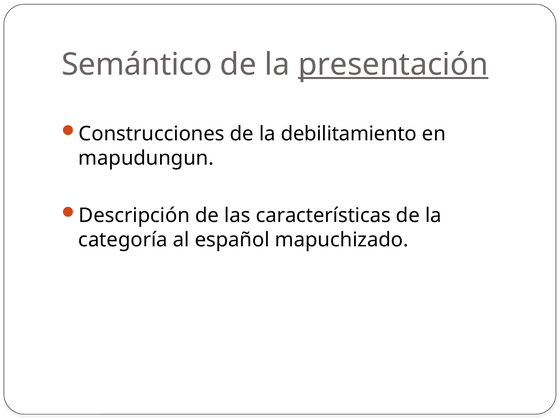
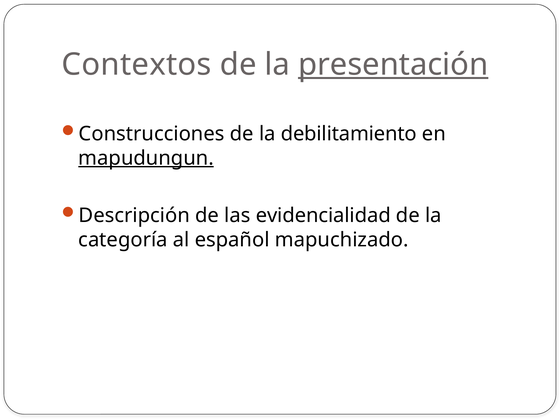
Semántico: Semántico -> Contextos (137, 65)
mapudungun underline: none -> present (146, 158)
características: características -> evidencialidad (323, 216)
